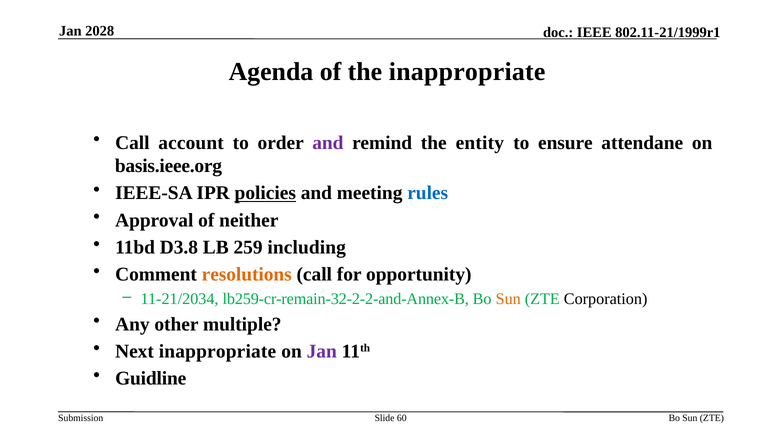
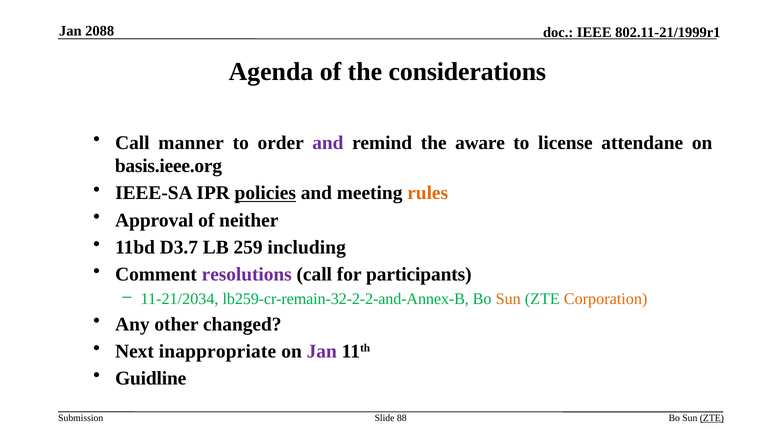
2028: 2028 -> 2088 (100, 31)
the inappropriate: inappropriate -> considerations (467, 72)
account: account -> manner (191, 143)
entity: entity -> aware (480, 143)
ensure: ensure -> license (565, 143)
rules colour: blue -> orange (428, 193)
D3.8: D3.8 -> D3.7 (179, 247)
resolutions colour: orange -> purple (247, 274)
opportunity: opportunity -> participants (419, 274)
Corporation colour: black -> orange (606, 299)
multiple: multiple -> changed (242, 324)
60: 60 -> 88 (402, 418)
ZTE underline: none -> present (712, 418)
